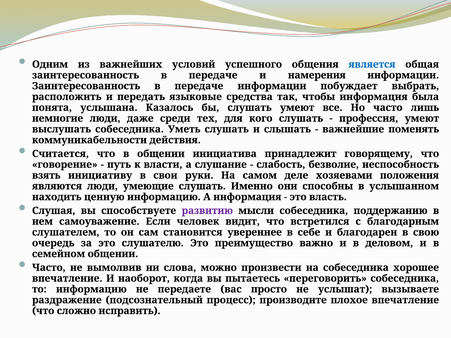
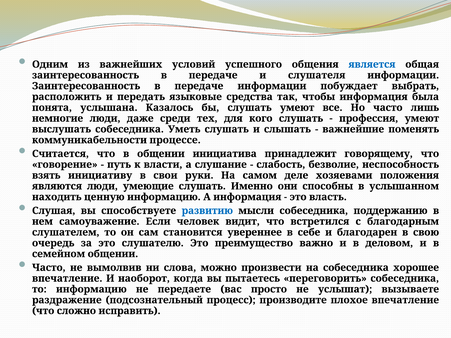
намерения: намерения -> слушателя (317, 75)
действия: действия -> процессе (175, 140)
развитию colour: purple -> blue (207, 211)
